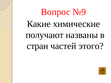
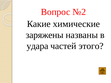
№9: №9 -> №2 (79, 12)
получают: получают -> заряжены (45, 35)
стран: стран -> удара (37, 46)
